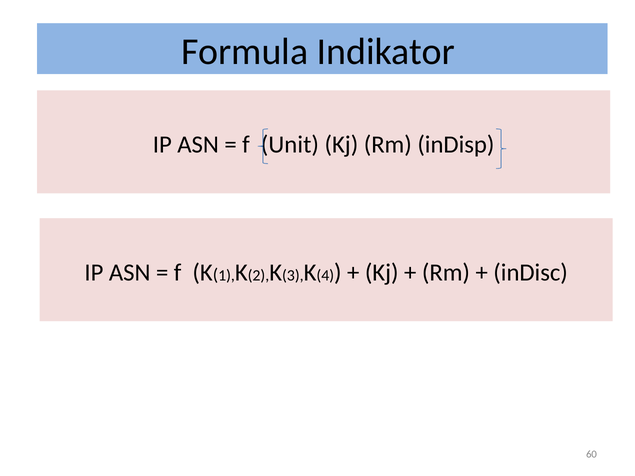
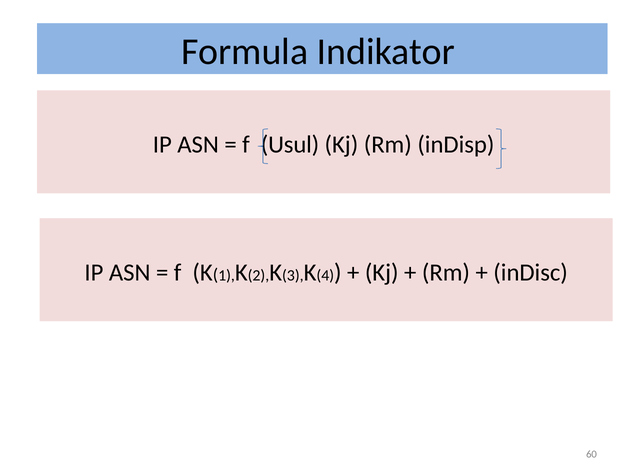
Unit: Unit -> Usul (290, 145)
